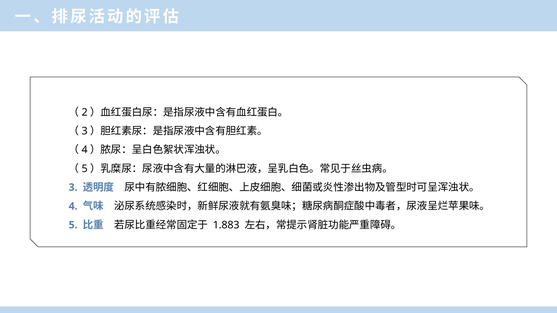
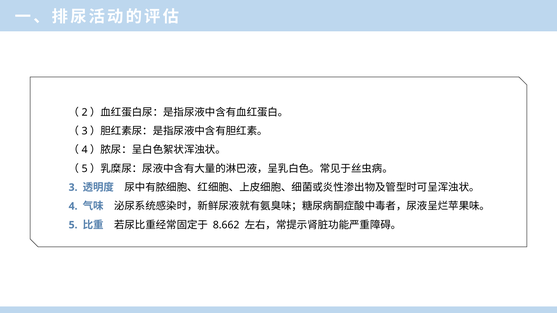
1.883: 1.883 -> 8.662 (226, 225)
